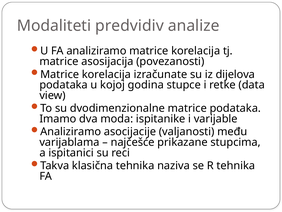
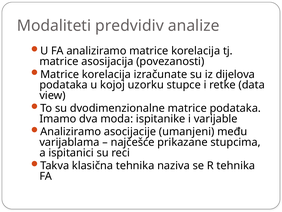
godina: godina -> uzorku (146, 85)
valjanosti: valjanosti -> umanjeni (187, 131)
